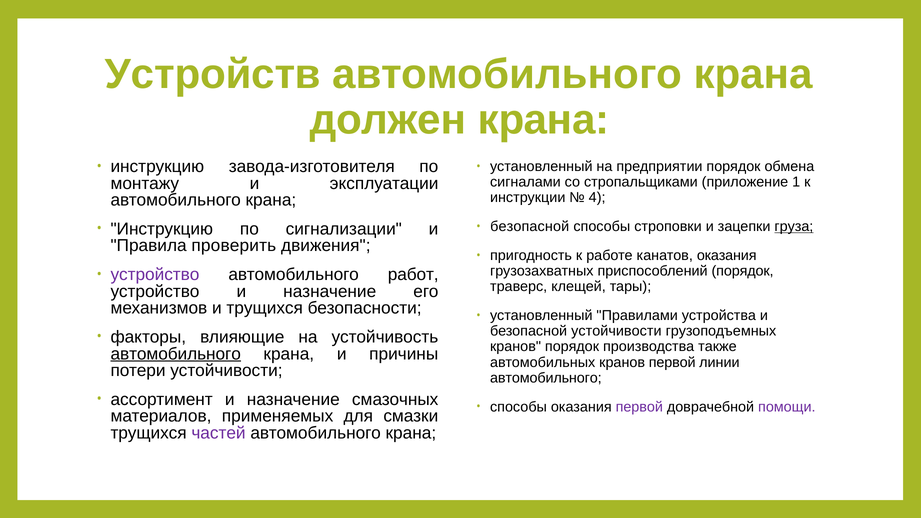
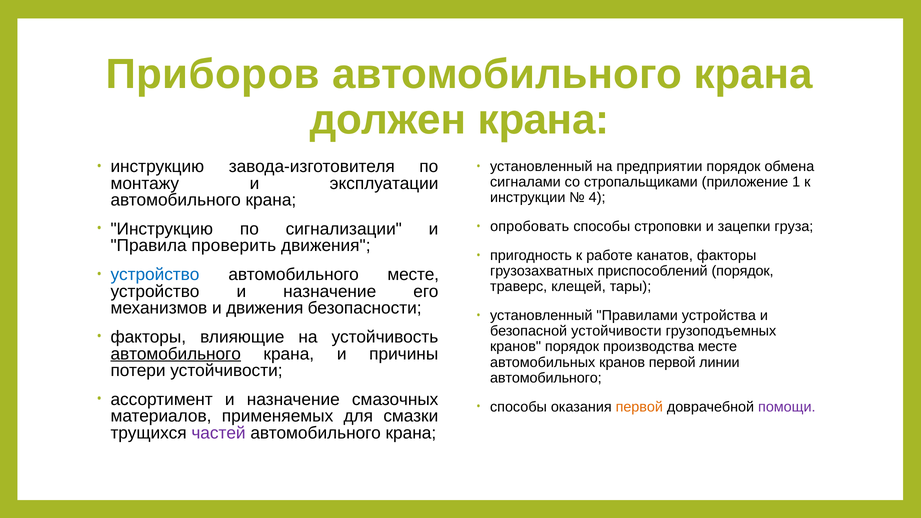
Устройств: Устройств -> Приборов (213, 74)
безопасной: безопасной -> опробовать (530, 227)
груза underline: present -> none (794, 227)
канатов оказания: оказания -> факторы (727, 256)
устройство colour: purple -> blue (155, 275)
автомобильного работ: работ -> месте (413, 275)
и трущихся: трущихся -> движения (265, 308)
производства также: также -> месте (718, 347)
первой colour: purple -> orange (639, 407)
